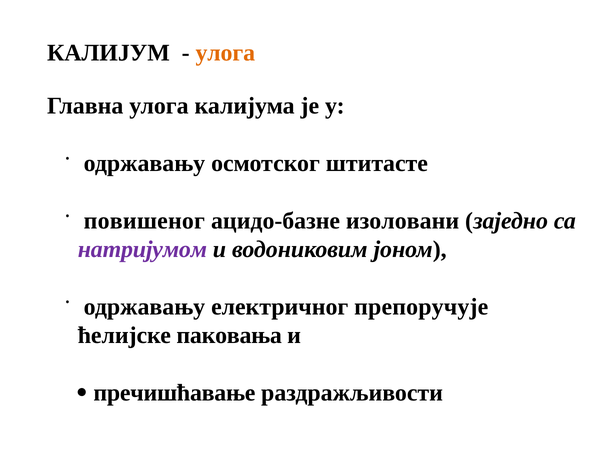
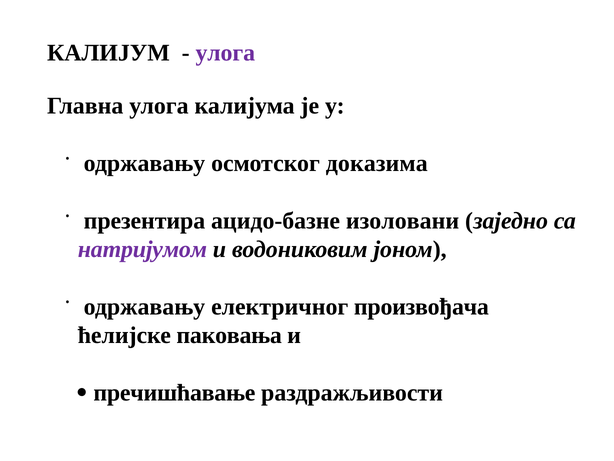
улога colour: orange -> purple (225, 53)
штитасте: штитасте -> доказима (377, 163)
повишеног: повишеног -> презентира (144, 220)
препоручује: препоручује -> произвођача (421, 306)
